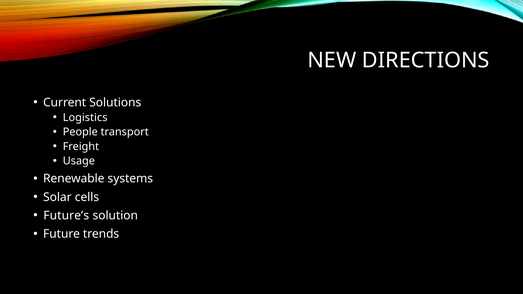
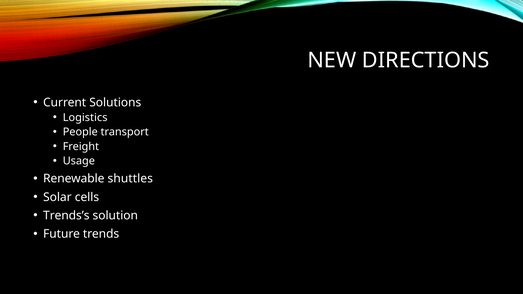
systems: systems -> shuttles (130, 179)
Future’s: Future’s -> Trends’s (66, 216)
